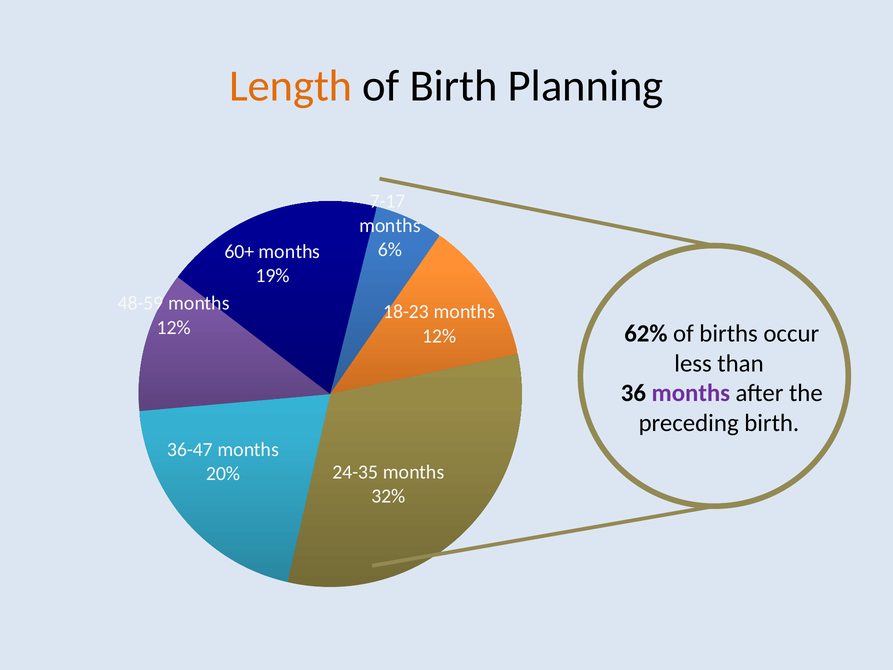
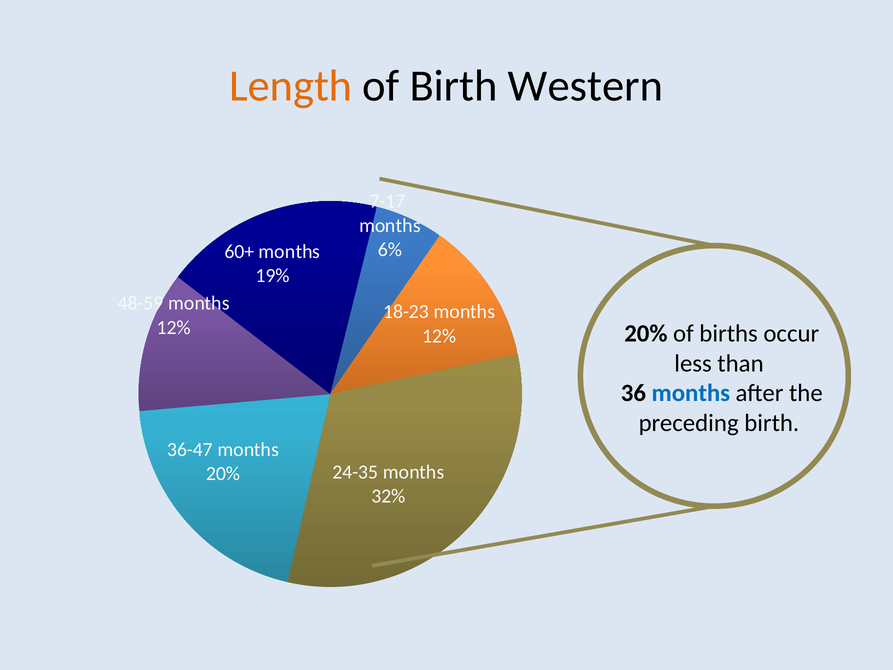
Planning: Planning -> Western (586, 86)
62%: 62% -> 20% (646, 334)
months colour: purple -> blue (691, 393)
